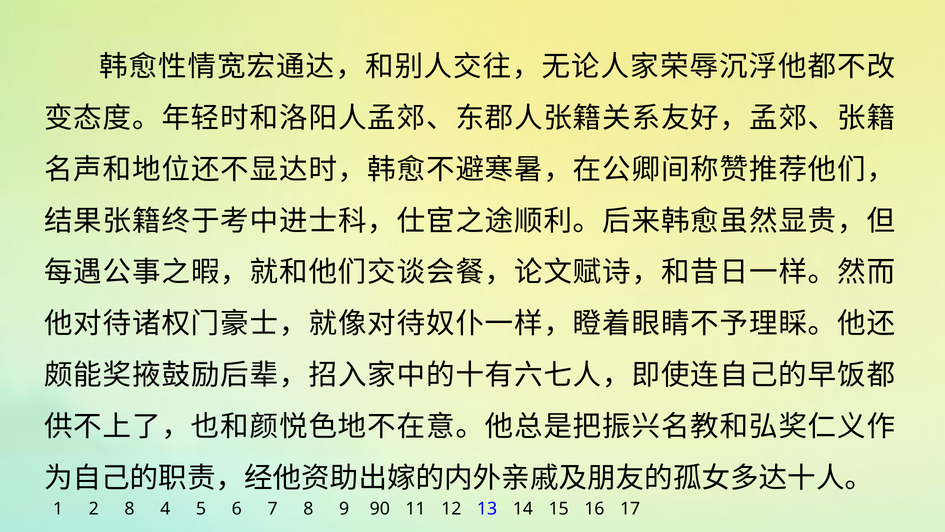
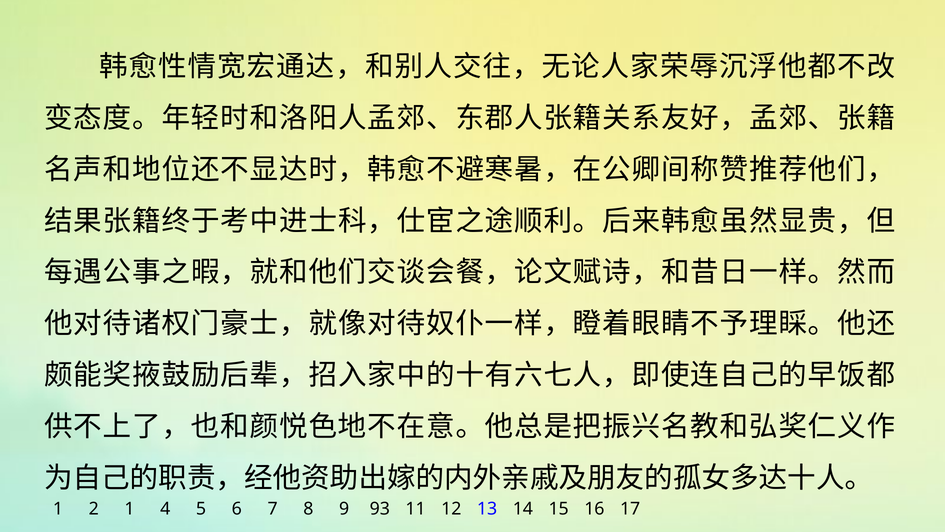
2 8: 8 -> 1 (130, 509)
90: 90 -> 93 (380, 509)
